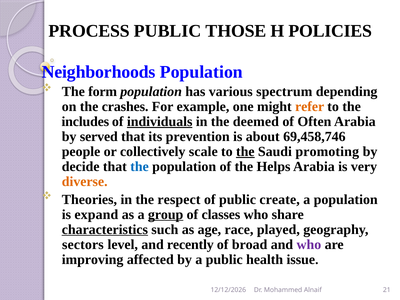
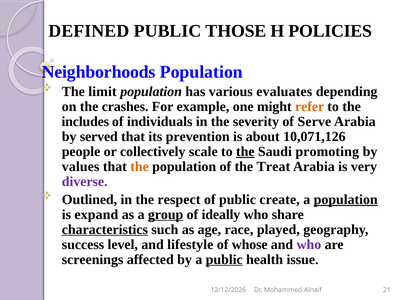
PROCESS: PROCESS -> DEFINED (89, 31)
form: form -> limit (102, 92)
spectrum: spectrum -> evaluates (284, 92)
individuals underline: present -> none (160, 121)
deemed: deemed -> severity (256, 121)
Often: Often -> Serve (314, 121)
69,458,746: 69,458,746 -> 10,071,126 (314, 136)
decide: decide -> values (81, 166)
the colour: blue -> orange (140, 166)
Helps: Helps -> Treat (273, 166)
diverse colour: orange -> purple (85, 181)
Theories: Theories -> Outlined (89, 199)
population underline: none -> present (346, 199)
classes: classes -> ideally (221, 214)
sectors: sectors -> success (83, 244)
recently: recently -> lifestyle (190, 244)
broad: broad -> whose (250, 244)
improving: improving -> screenings (93, 259)
public underline: none -> present (224, 259)
